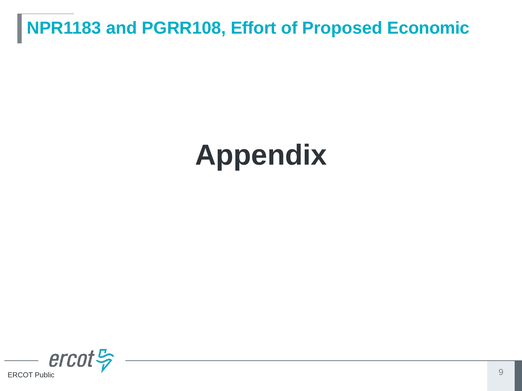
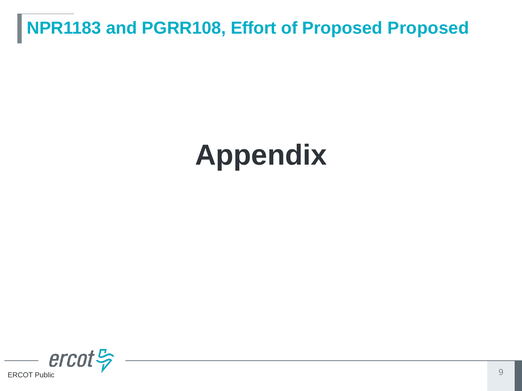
Proposed Economic: Economic -> Proposed (428, 28)
